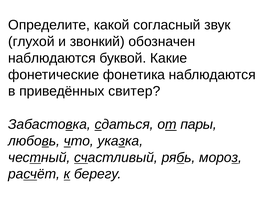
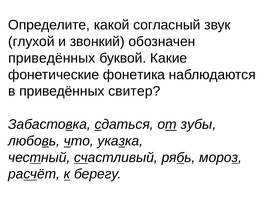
наблюдаются: наблюдаются -> приведённых (52, 58)
пары: пары -> зубы (198, 124)
